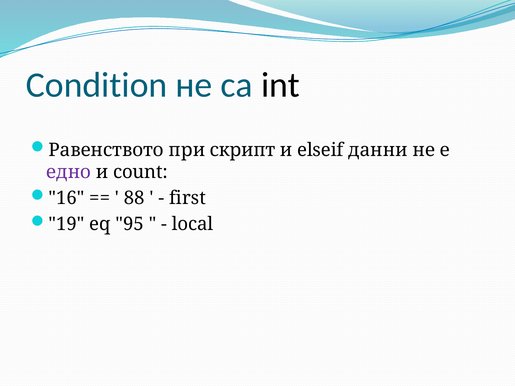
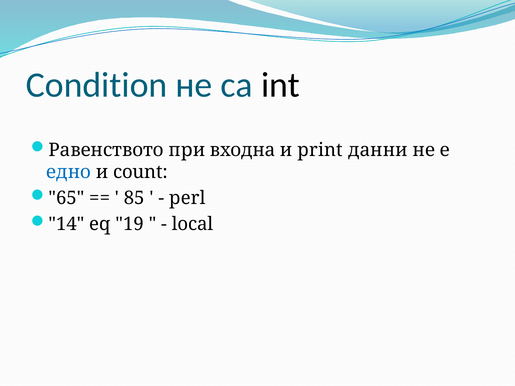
скрипт: скрипт -> входна (243, 150)
elseif: elseif -> print (320, 150)
едно colour: purple -> blue (69, 172)
16: 16 -> 65 (66, 198)
88: 88 -> 85 (134, 198)
first: first -> perl (187, 198)
19: 19 -> 14 (66, 224)
95: 95 -> 19 (130, 224)
